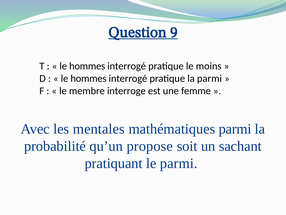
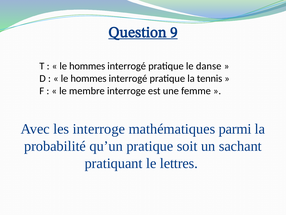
moins: moins -> danse (209, 66)
la parmi: parmi -> tennis (210, 78)
les mentales: mentales -> interroge (99, 129)
qu’un propose: propose -> pratique (150, 146)
le parmi: parmi -> lettres (179, 163)
